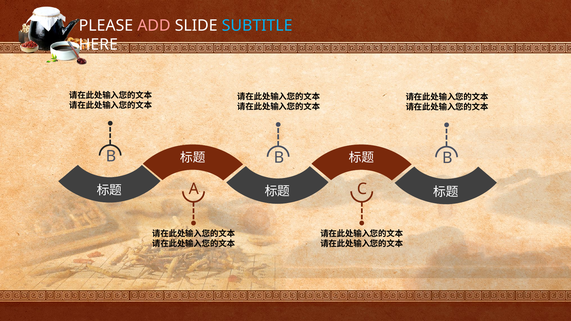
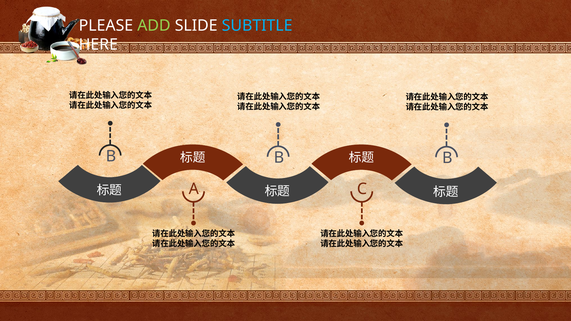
ADD colour: pink -> light green (154, 26)
